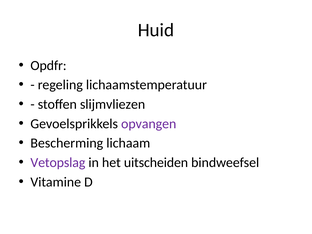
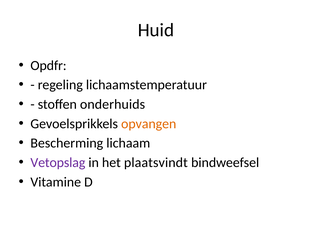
slijmvliezen: slijmvliezen -> onderhuids (113, 104)
opvangen colour: purple -> orange (149, 124)
uitscheiden: uitscheiden -> plaatsvindt (156, 163)
